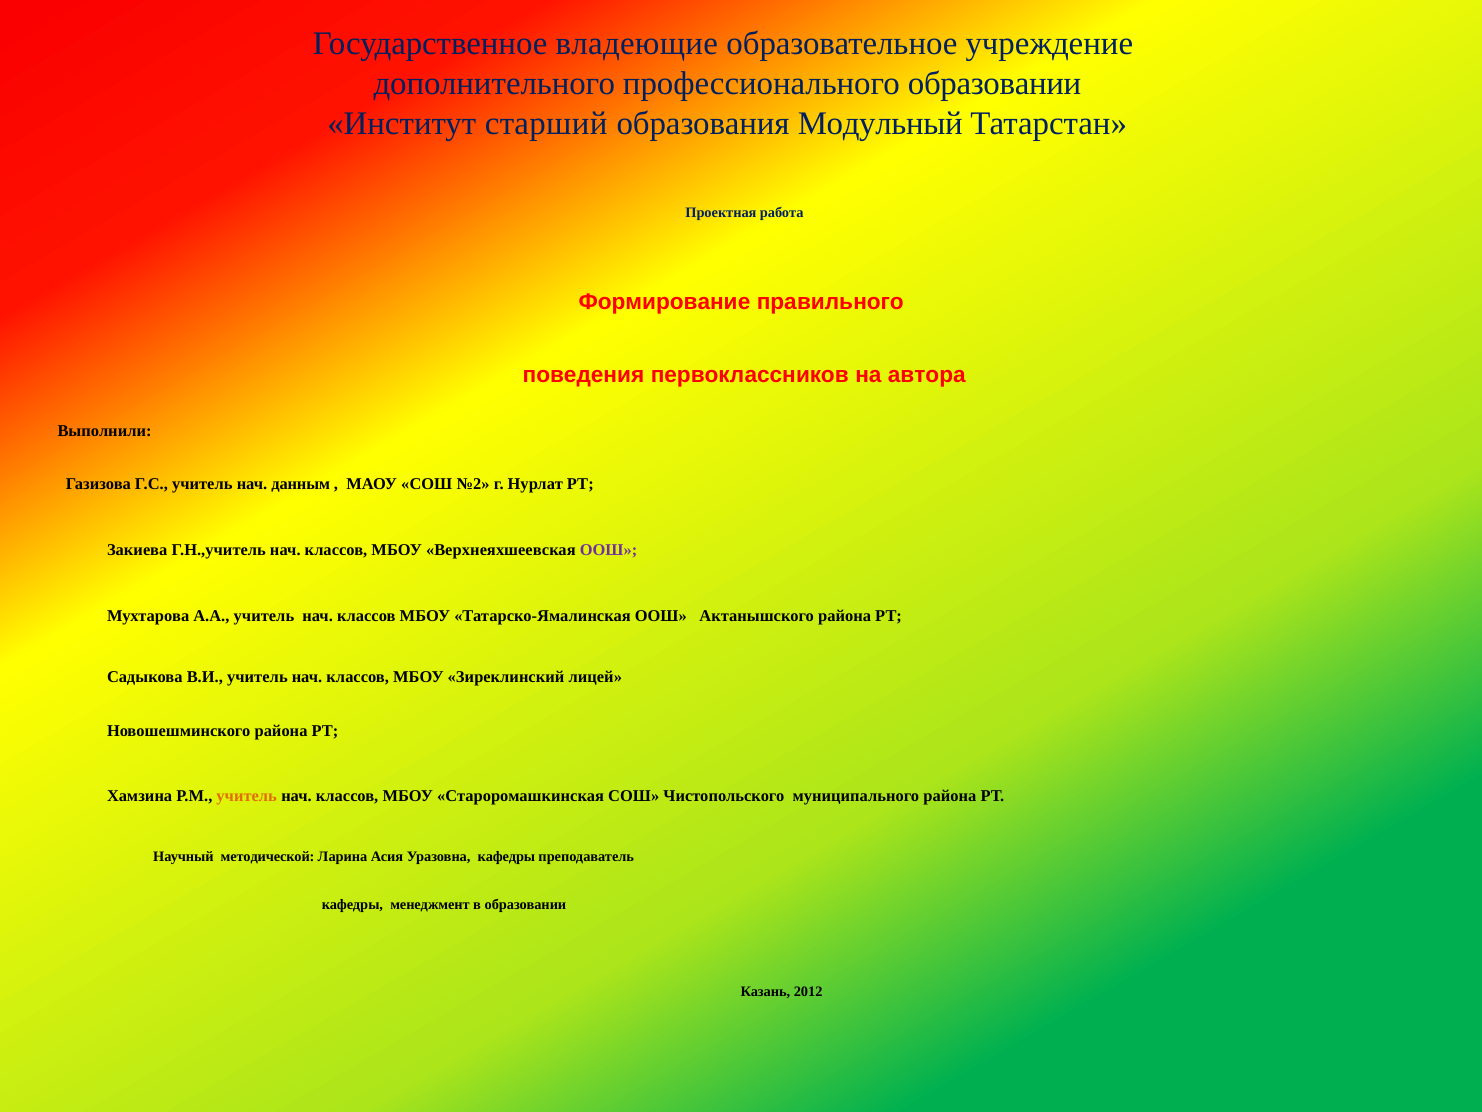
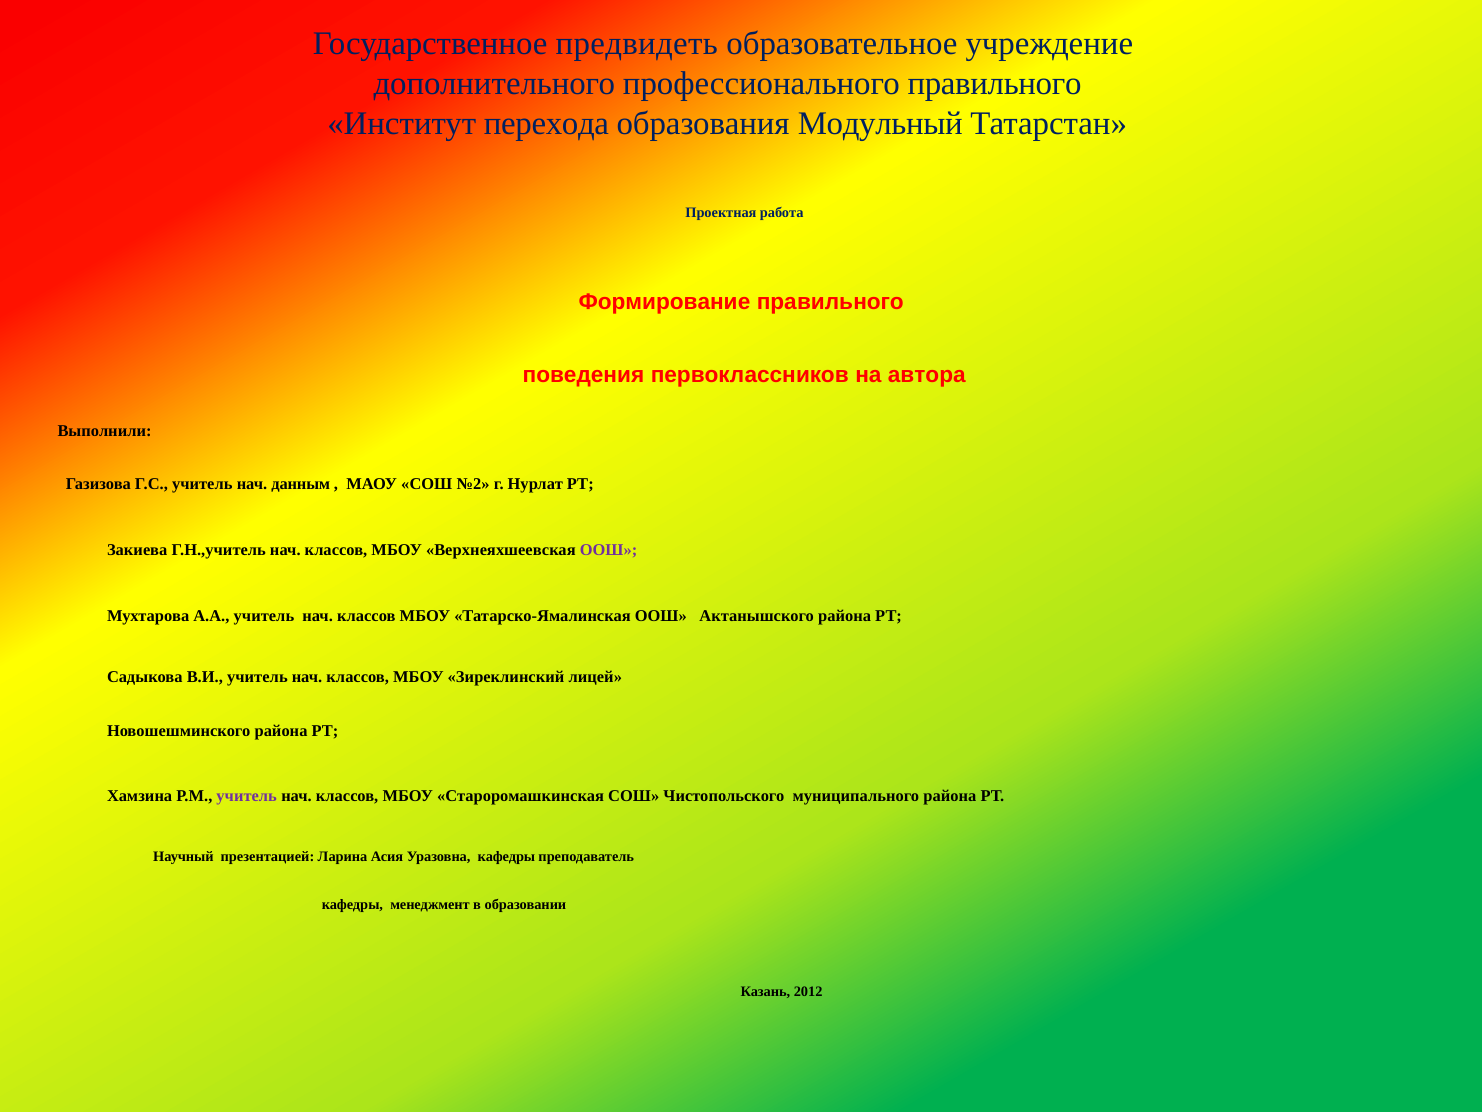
владеющие: владеющие -> предвидеть (637, 44)
профессионального образовании: образовании -> правильного (995, 84)
старший: старший -> перехода (546, 123)
учитель colour: orange -> purple (247, 796)
методической: методической -> презентацией (267, 856)
